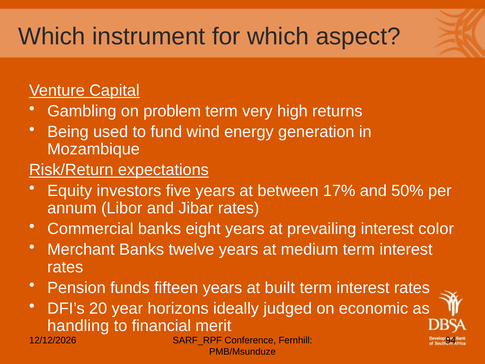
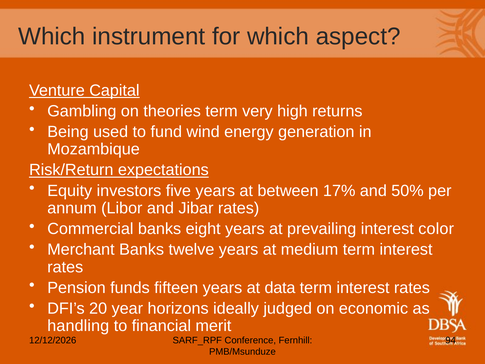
problem: problem -> theories (172, 111)
built: built -> data (280, 287)
